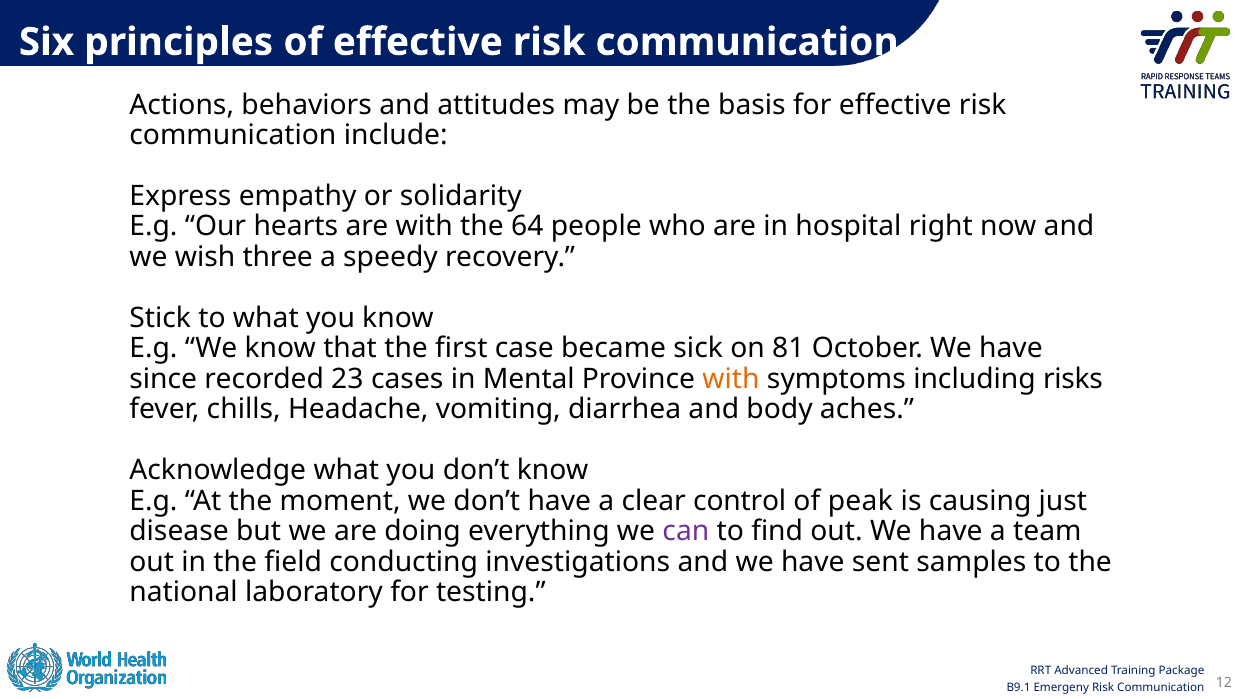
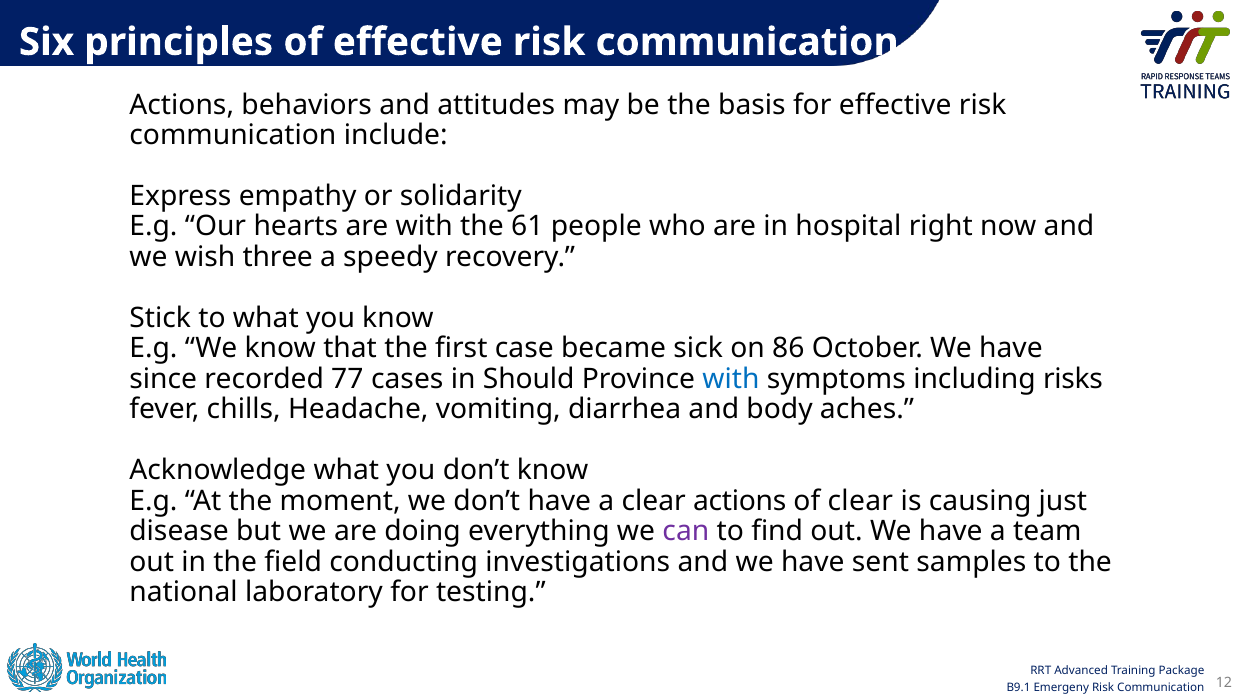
64: 64 -> 61 (527, 227)
81: 81 -> 86 (788, 349)
23: 23 -> 77 (347, 379)
Mental: Mental -> Should (529, 379)
with colour: orange -> blue (731, 379)
clear control: control -> actions (740, 501)
of peak: peak -> clear (860, 501)
